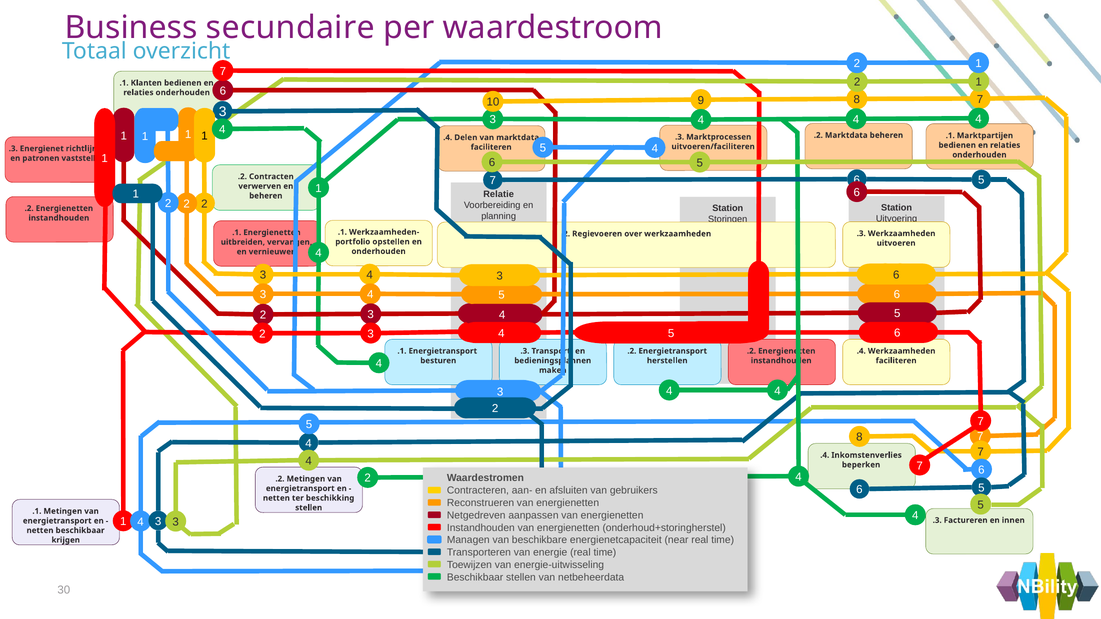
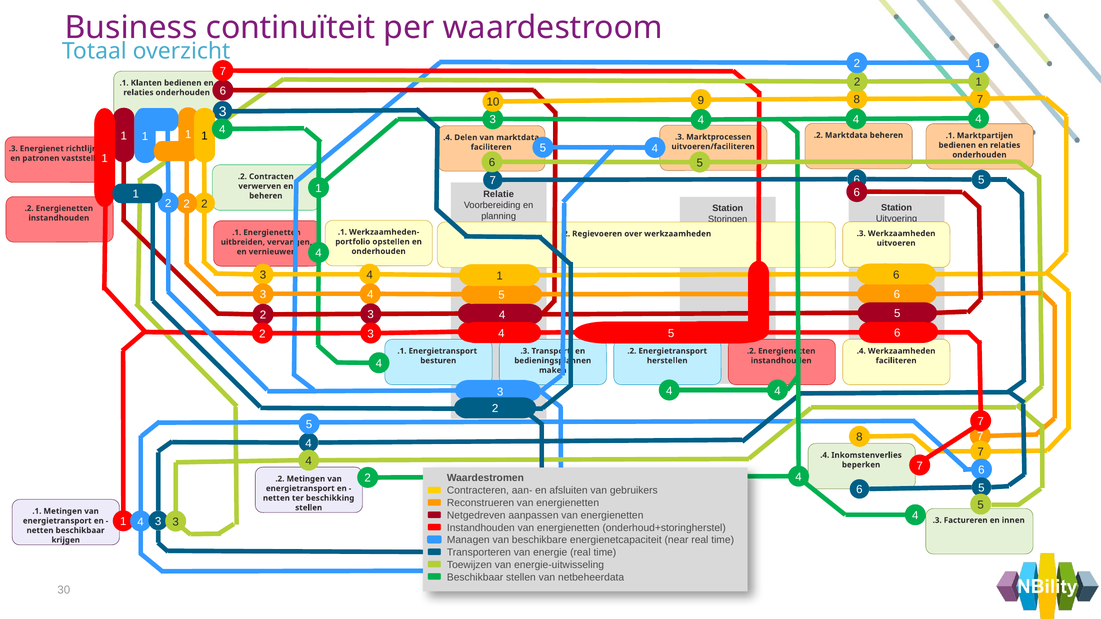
secundaire: secundaire -> continuïteit (291, 28)
3: 3 -> 1 (500, 276)
